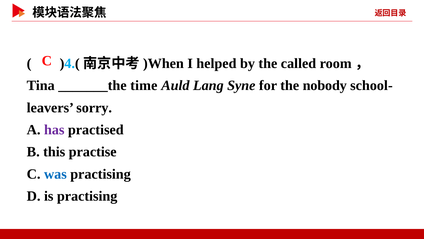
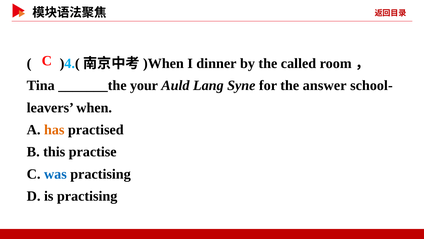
helped: helped -> dinner (216, 63)
time: time -> your (144, 85)
nobody: nobody -> answer (325, 85)
sorry: sorry -> when (94, 107)
has colour: purple -> orange (54, 130)
